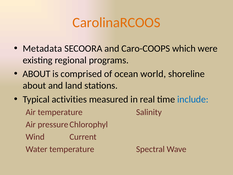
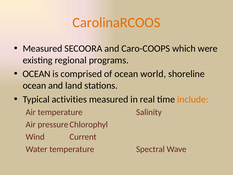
Metadata: Metadata -> Measured (43, 48)
ABOUT: ABOUT -> OCEAN (37, 74)
about: about -> ocean (34, 85)
include colour: blue -> orange (193, 99)
